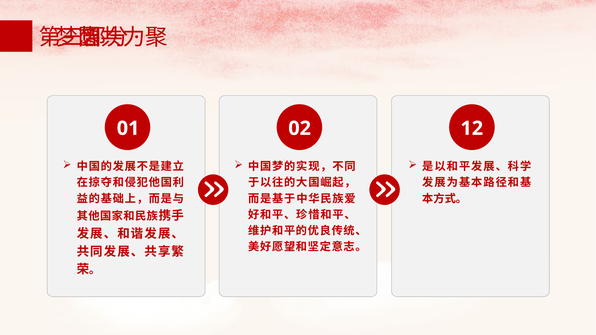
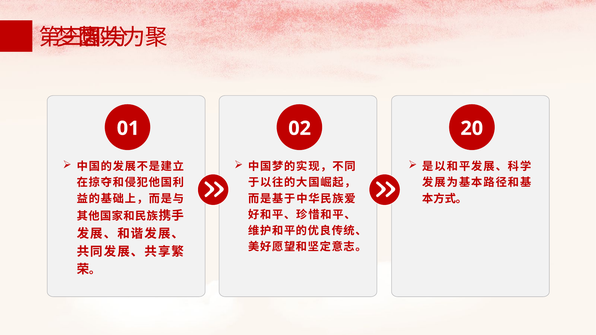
12: 12 -> 20 (472, 128)
